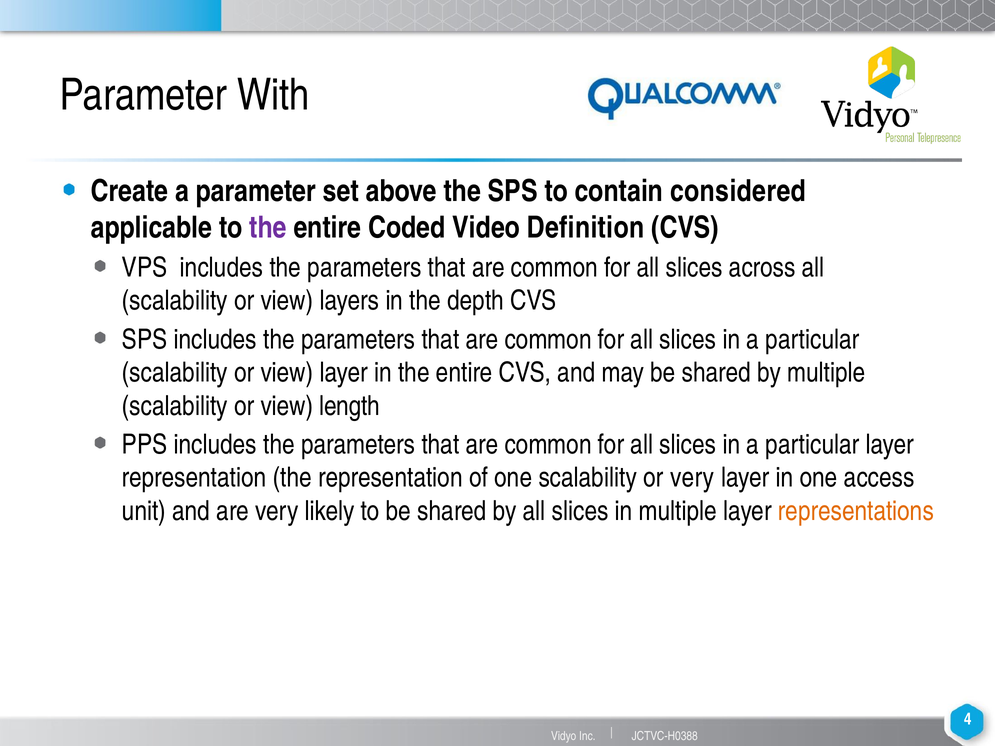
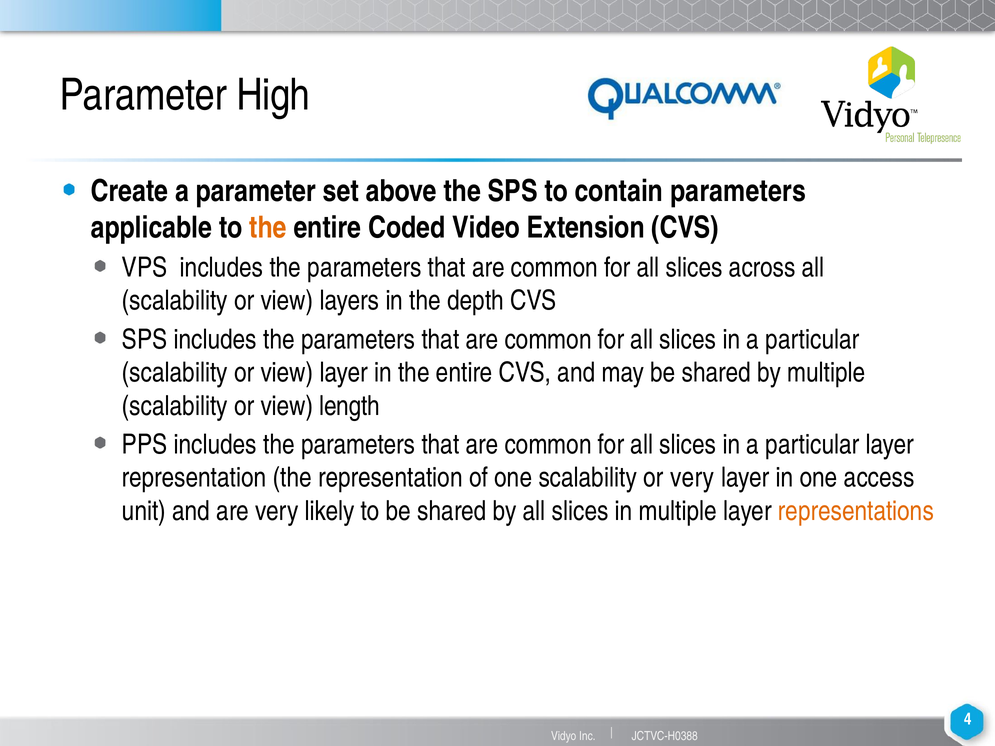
With: With -> High (273, 95)
contain considered: considered -> parameters (738, 191)
the colour: purple -> orange (268, 228)
Definition: Definition -> Extension (586, 228)
